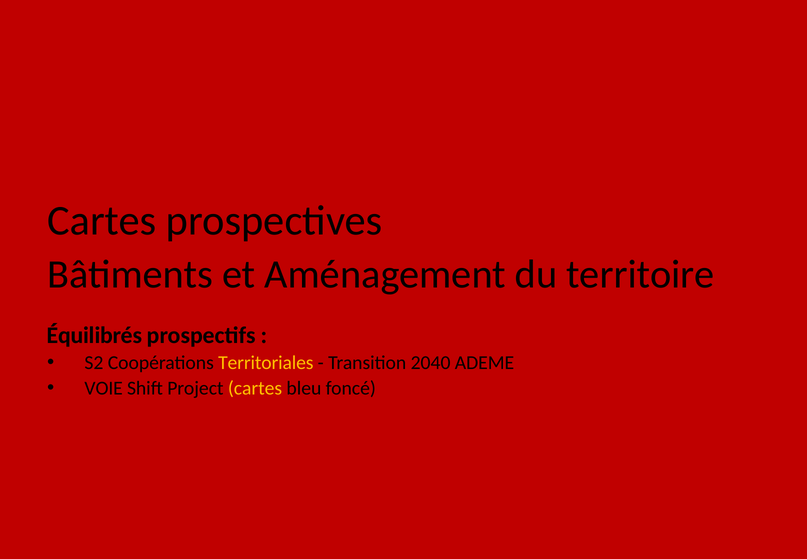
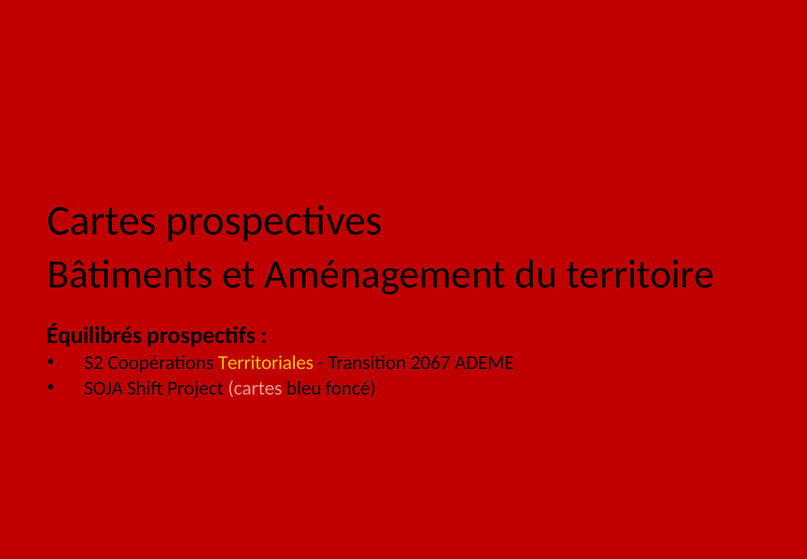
2040: 2040 -> 2067 (431, 363)
VOIE: VOIE -> SOJA (104, 388)
cartes colour: yellow -> pink (255, 388)
